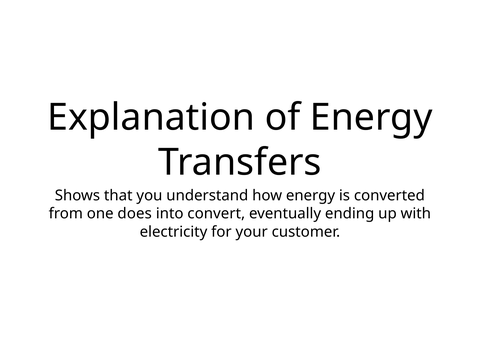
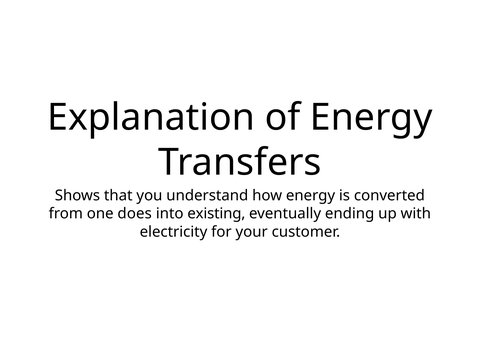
convert: convert -> existing (216, 214)
